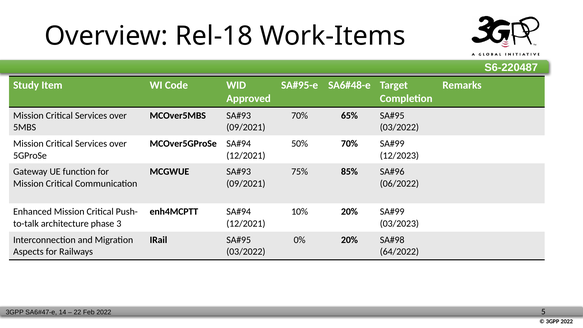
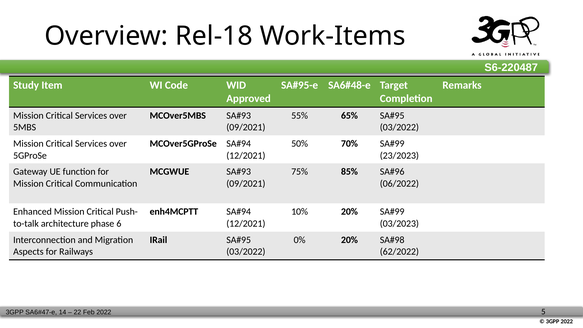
70%: 70% -> 55% (300, 115)
12/2023: 12/2023 -> 23/2023 (399, 155)
3: 3 -> 6 (119, 224)
64/2022: 64/2022 -> 62/2022 (399, 252)
